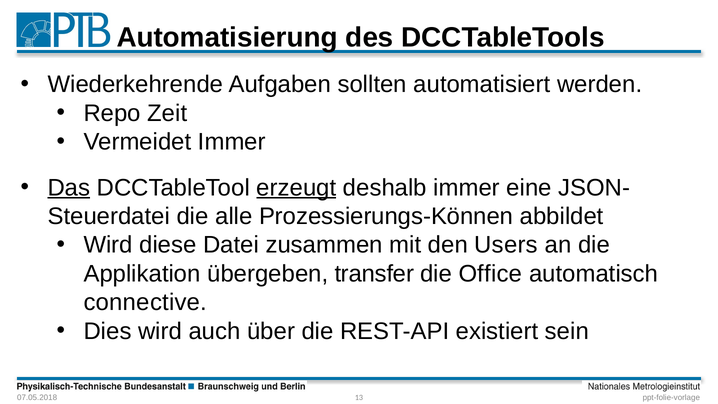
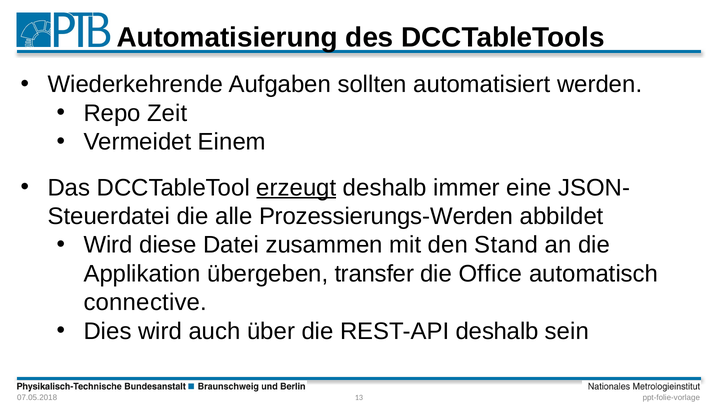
Vermeidet Immer: Immer -> Einem (232, 142)
Das underline: present -> none (69, 188)
Prozessierungs-Können: Prozessierungs-Können -> Prozessierungs-Werden (386, 216)
Users: Users -> Stand (506, 245)
REST-API existiert: existiert -> deshalb (497, 331)
